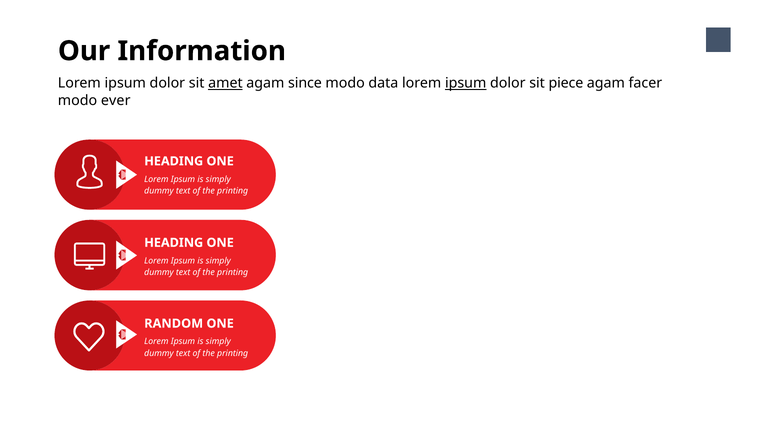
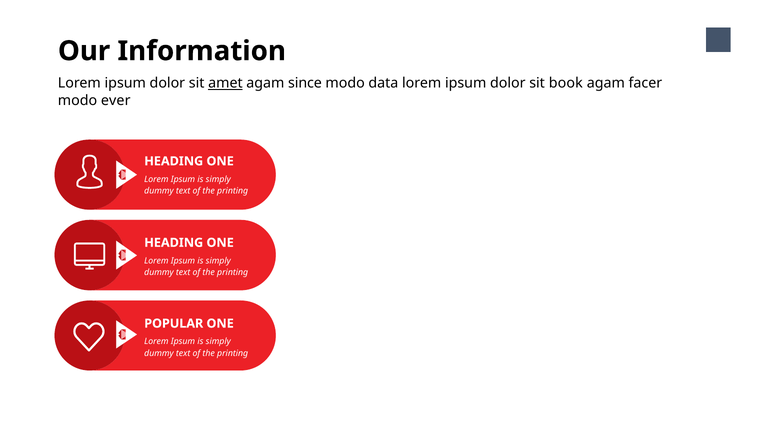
ipsum underline: present -> none (466, 83)
piece: piece -> book (566, 83)
RANDOM: RANDOM -> POPULAR (174, 323)
